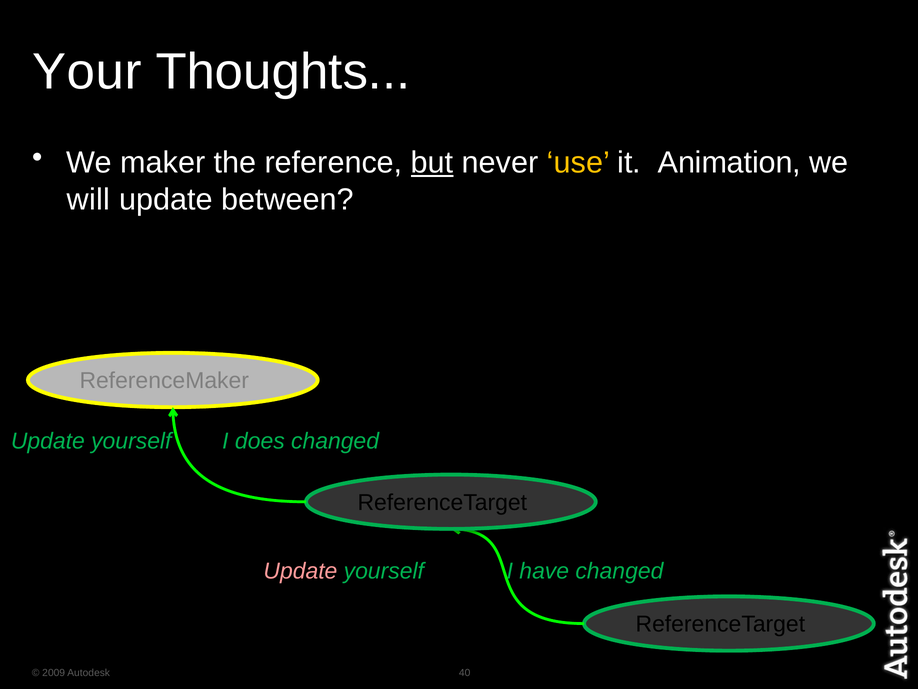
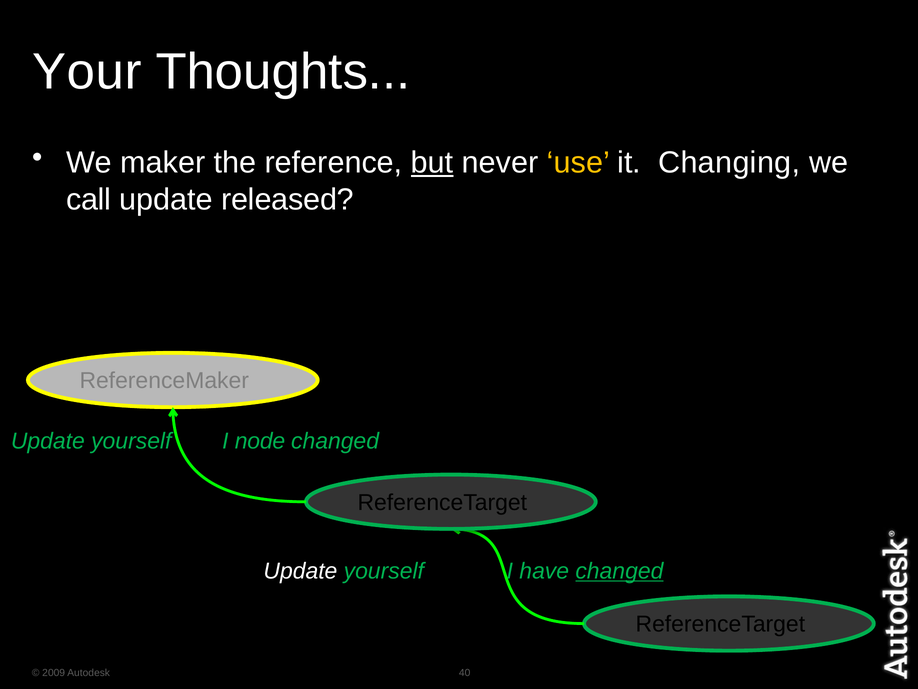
Animation: Animation -> Changing (729, 163)
will: will -> call (89, 199)
between: between -> released (288, 199)
does: does -> node (260, 441)
Update colour: pink -> white (300, 571)
changed underline: none -> present (619, 571)
